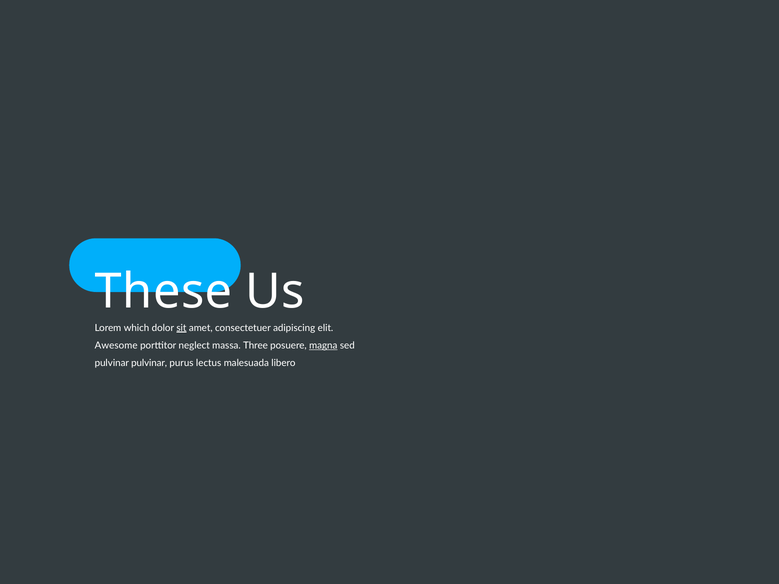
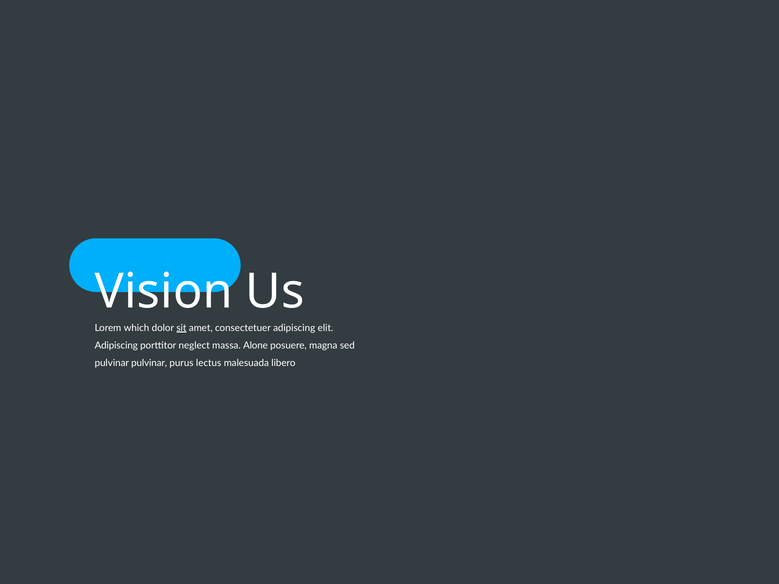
These: These -> Vision (164, 292)
Awesome: Awesome -> Adipiscing (116, 346)
Three: Three -> Alone (255, 346)
magna underline: present -> none (323, 346)
